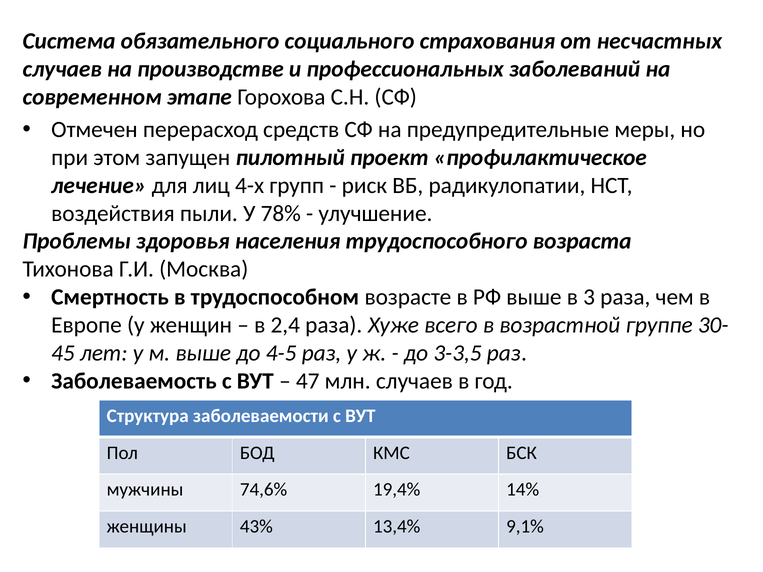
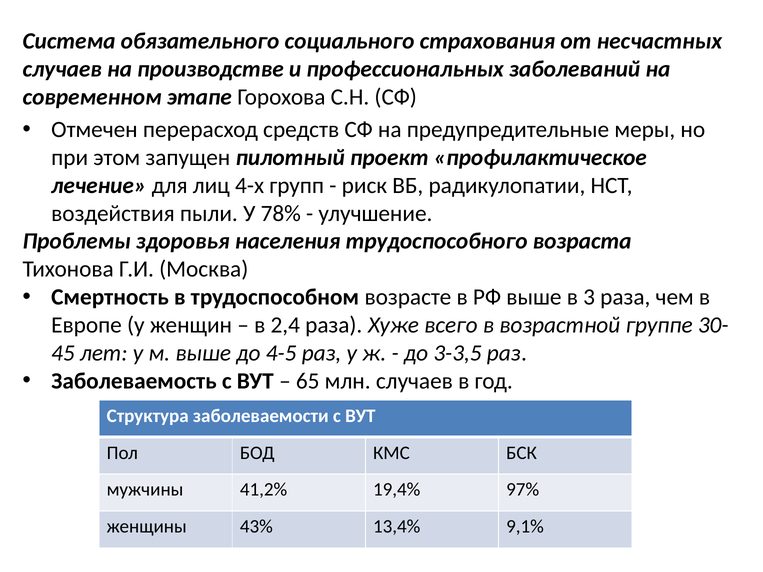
47: 47 -> 65 (308, 381)
74,6%: 74,6% -> 41,2% (264, 490)
14%: 14% -> 97% (523, 490)
